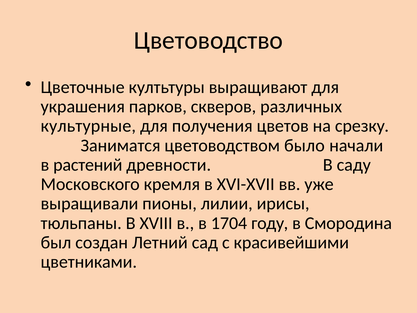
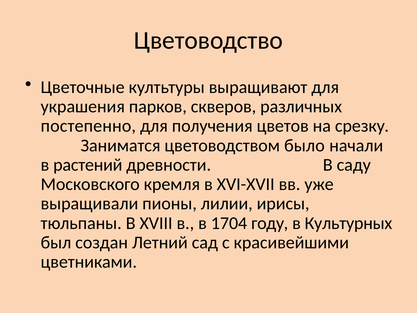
культурные: культурные -> постепенно (88, 126)
Смородина: Смородина -> Культурных (348, 223)
